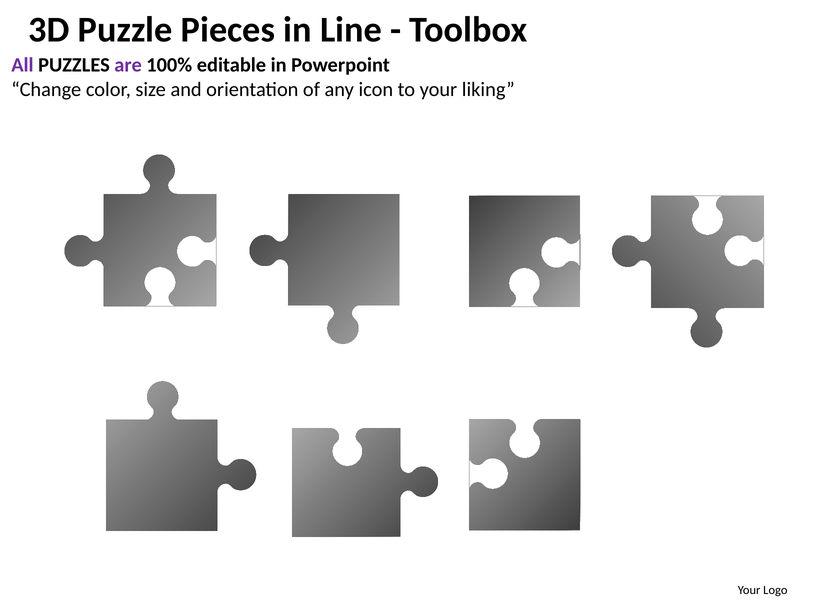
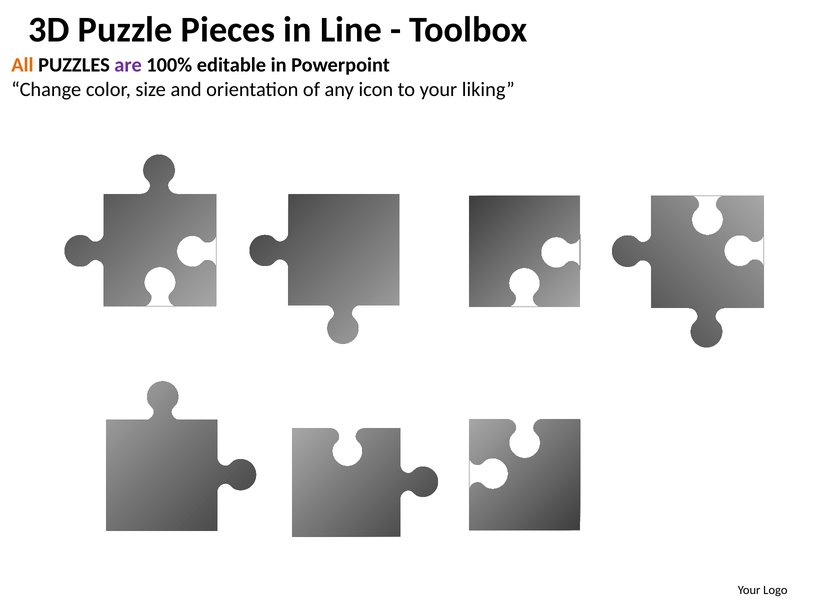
All colour: purple -> orange (22, 65)
